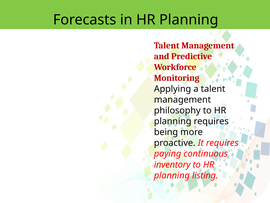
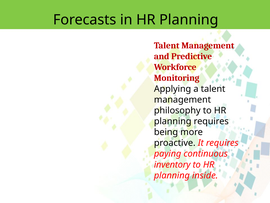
listing: listing -> inside (205, 175)
